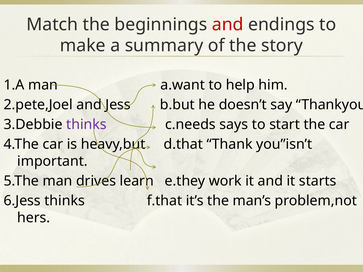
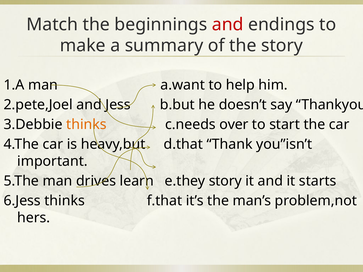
thinks colour: purple -> orange (86, 125)
says: says -> over (234, 125)
e.they work: work -> story (225, 181)
